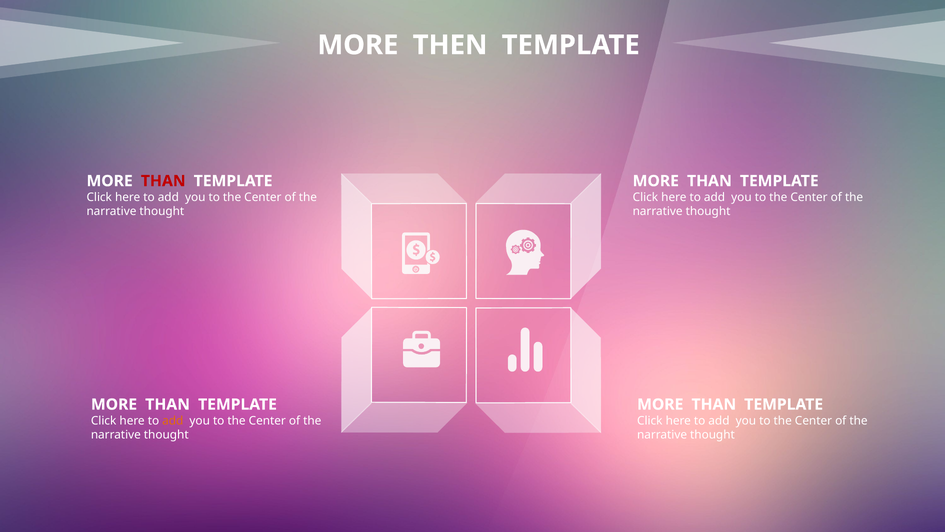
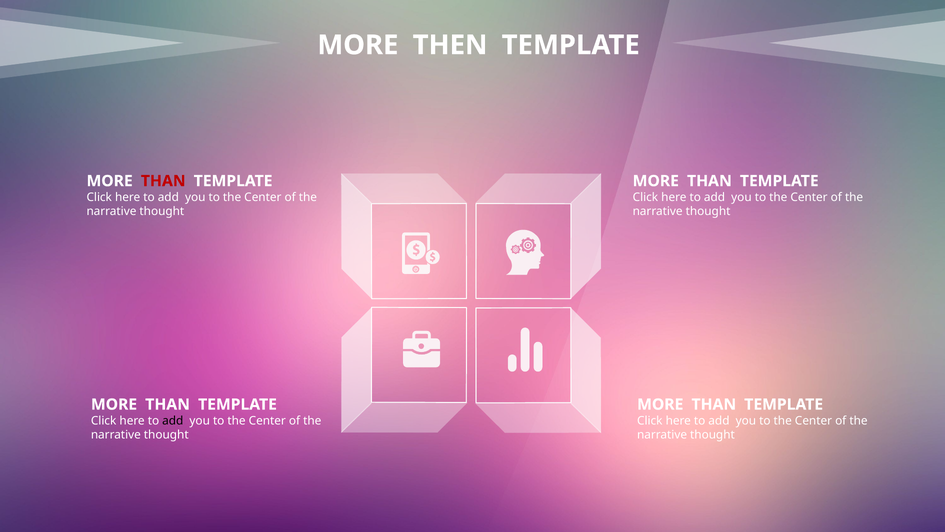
add colour: orange -> black (173, 420)
